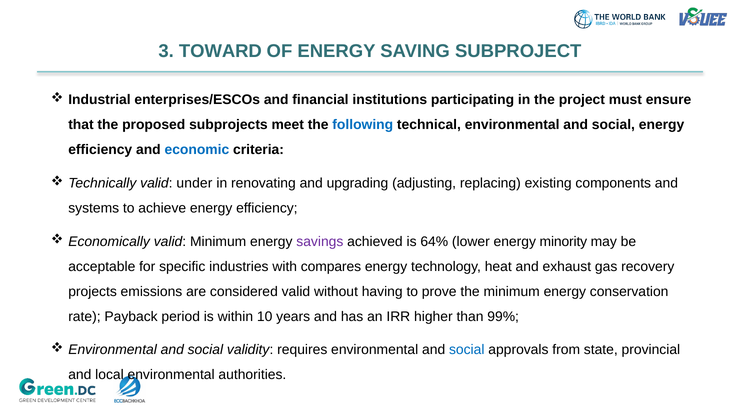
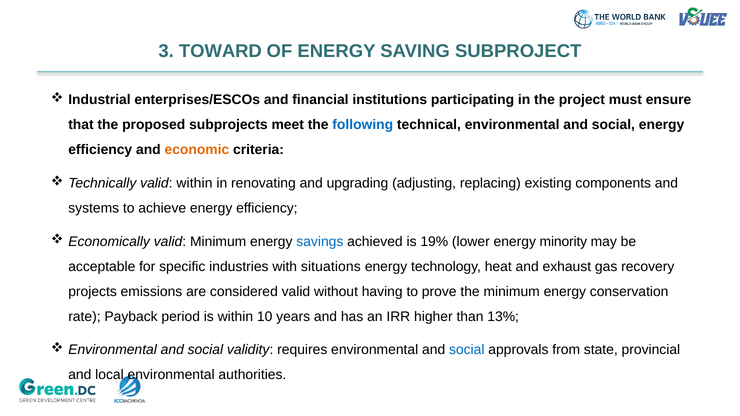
economic colour: blue -> orange (197, 150)
valid under: under -> within (194, 183)
savings colour: purple -> blue (320, 242)
64%: 64% -> 19% (434, 242)
compares: compares -> situations (331, 267)
99%: 99% -> 13% (503, 317)
